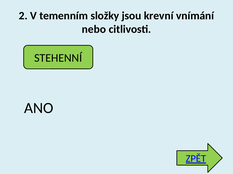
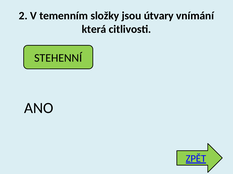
krevní: krevní -> útvary (159, 16)
nebo: nebo -> která (94, 29)
